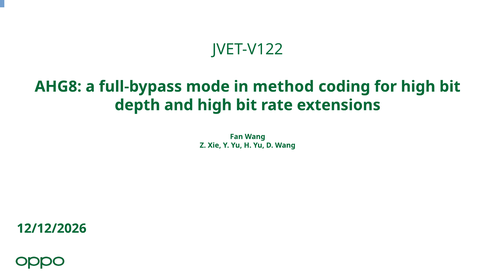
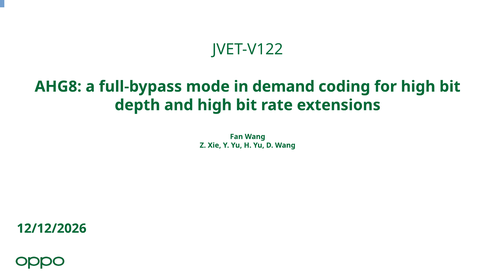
method: method -> demand (283, 87)
